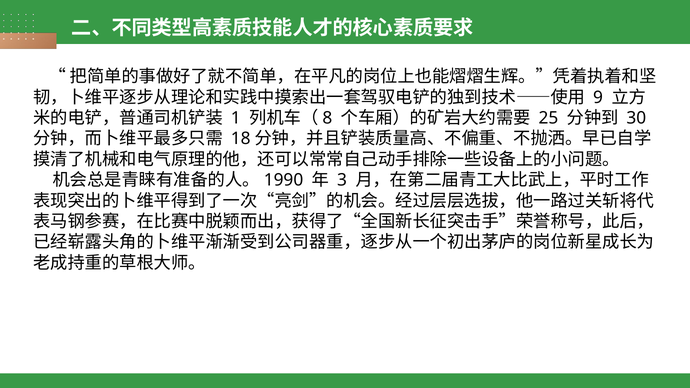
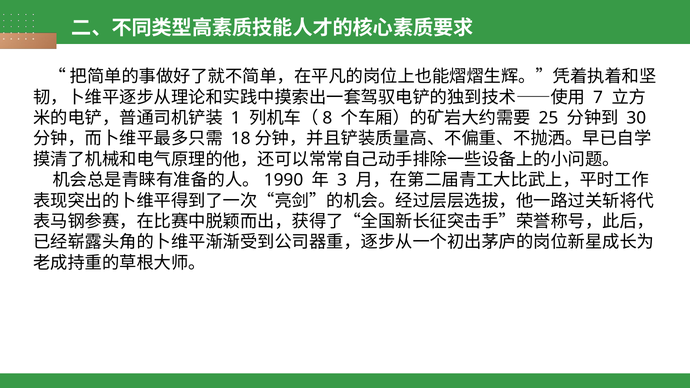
9: 9 -> 7 (598, 97)
